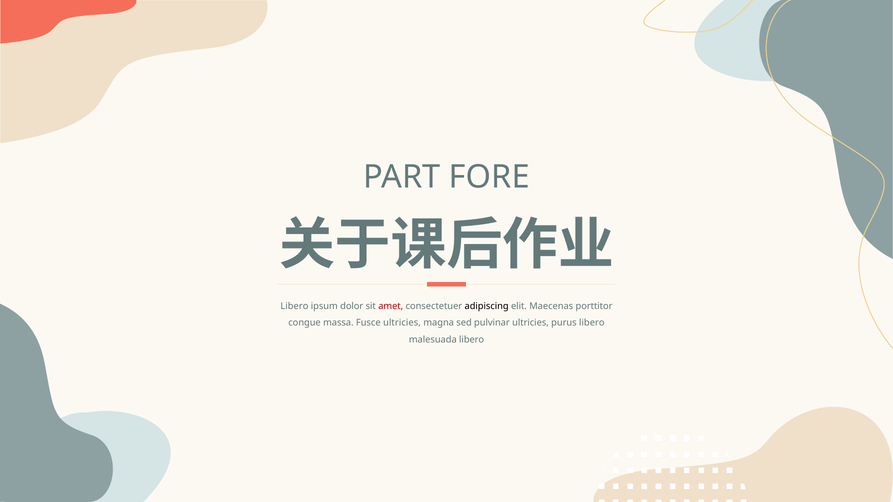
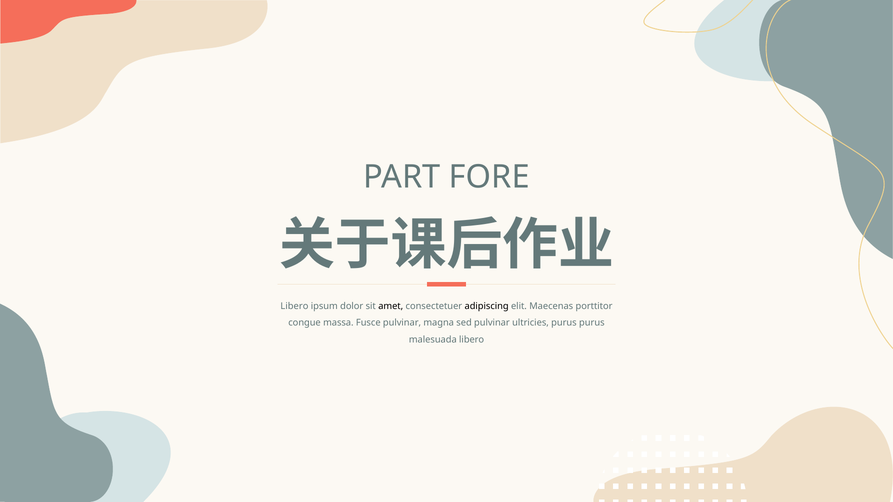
amet colour: red -> black (391, 306)
Fusce ultricies: ultricies -> pulvinar (402, 323)
purus libero: libero -> purus (592, 323)
